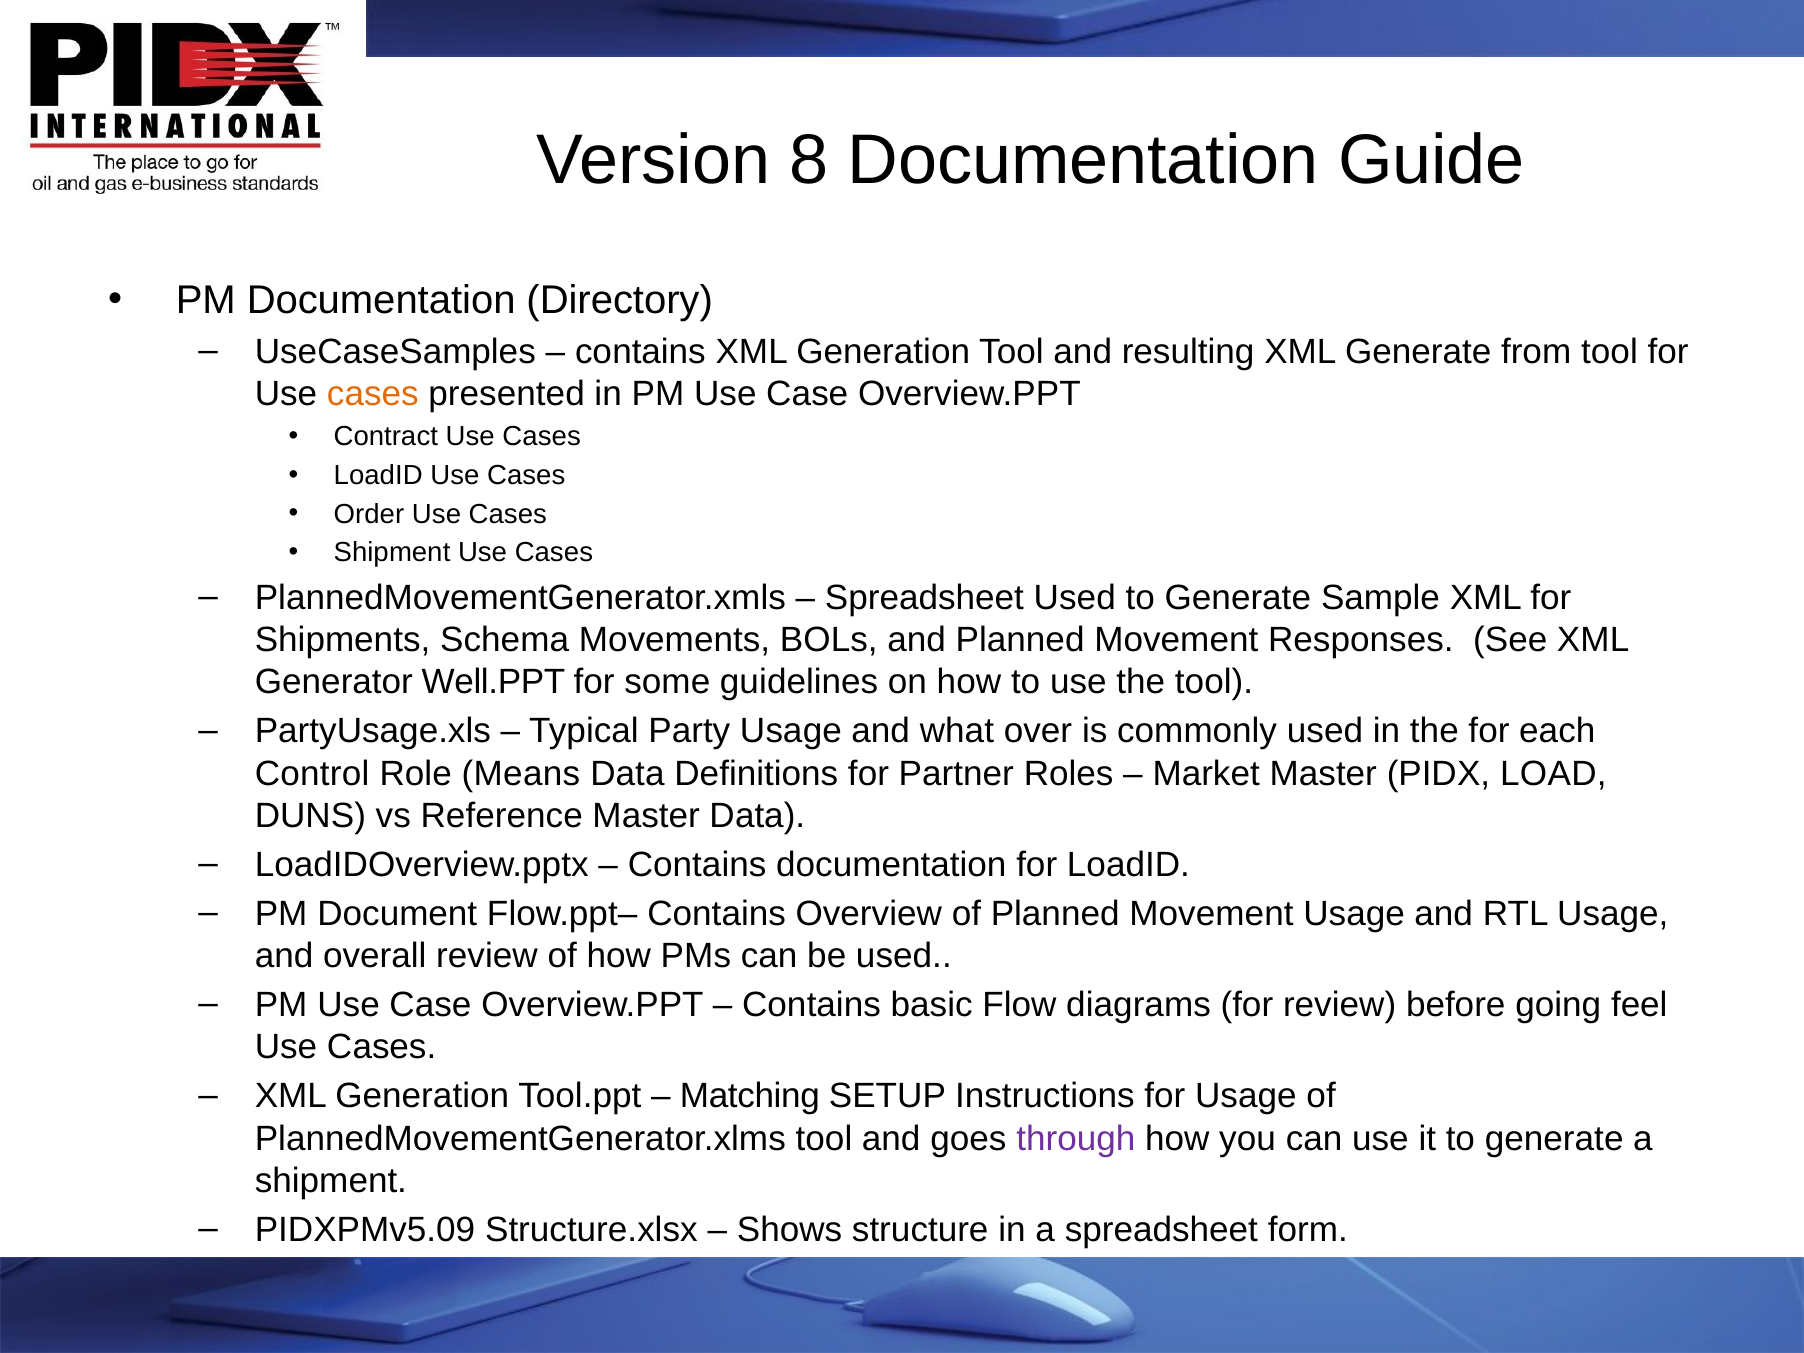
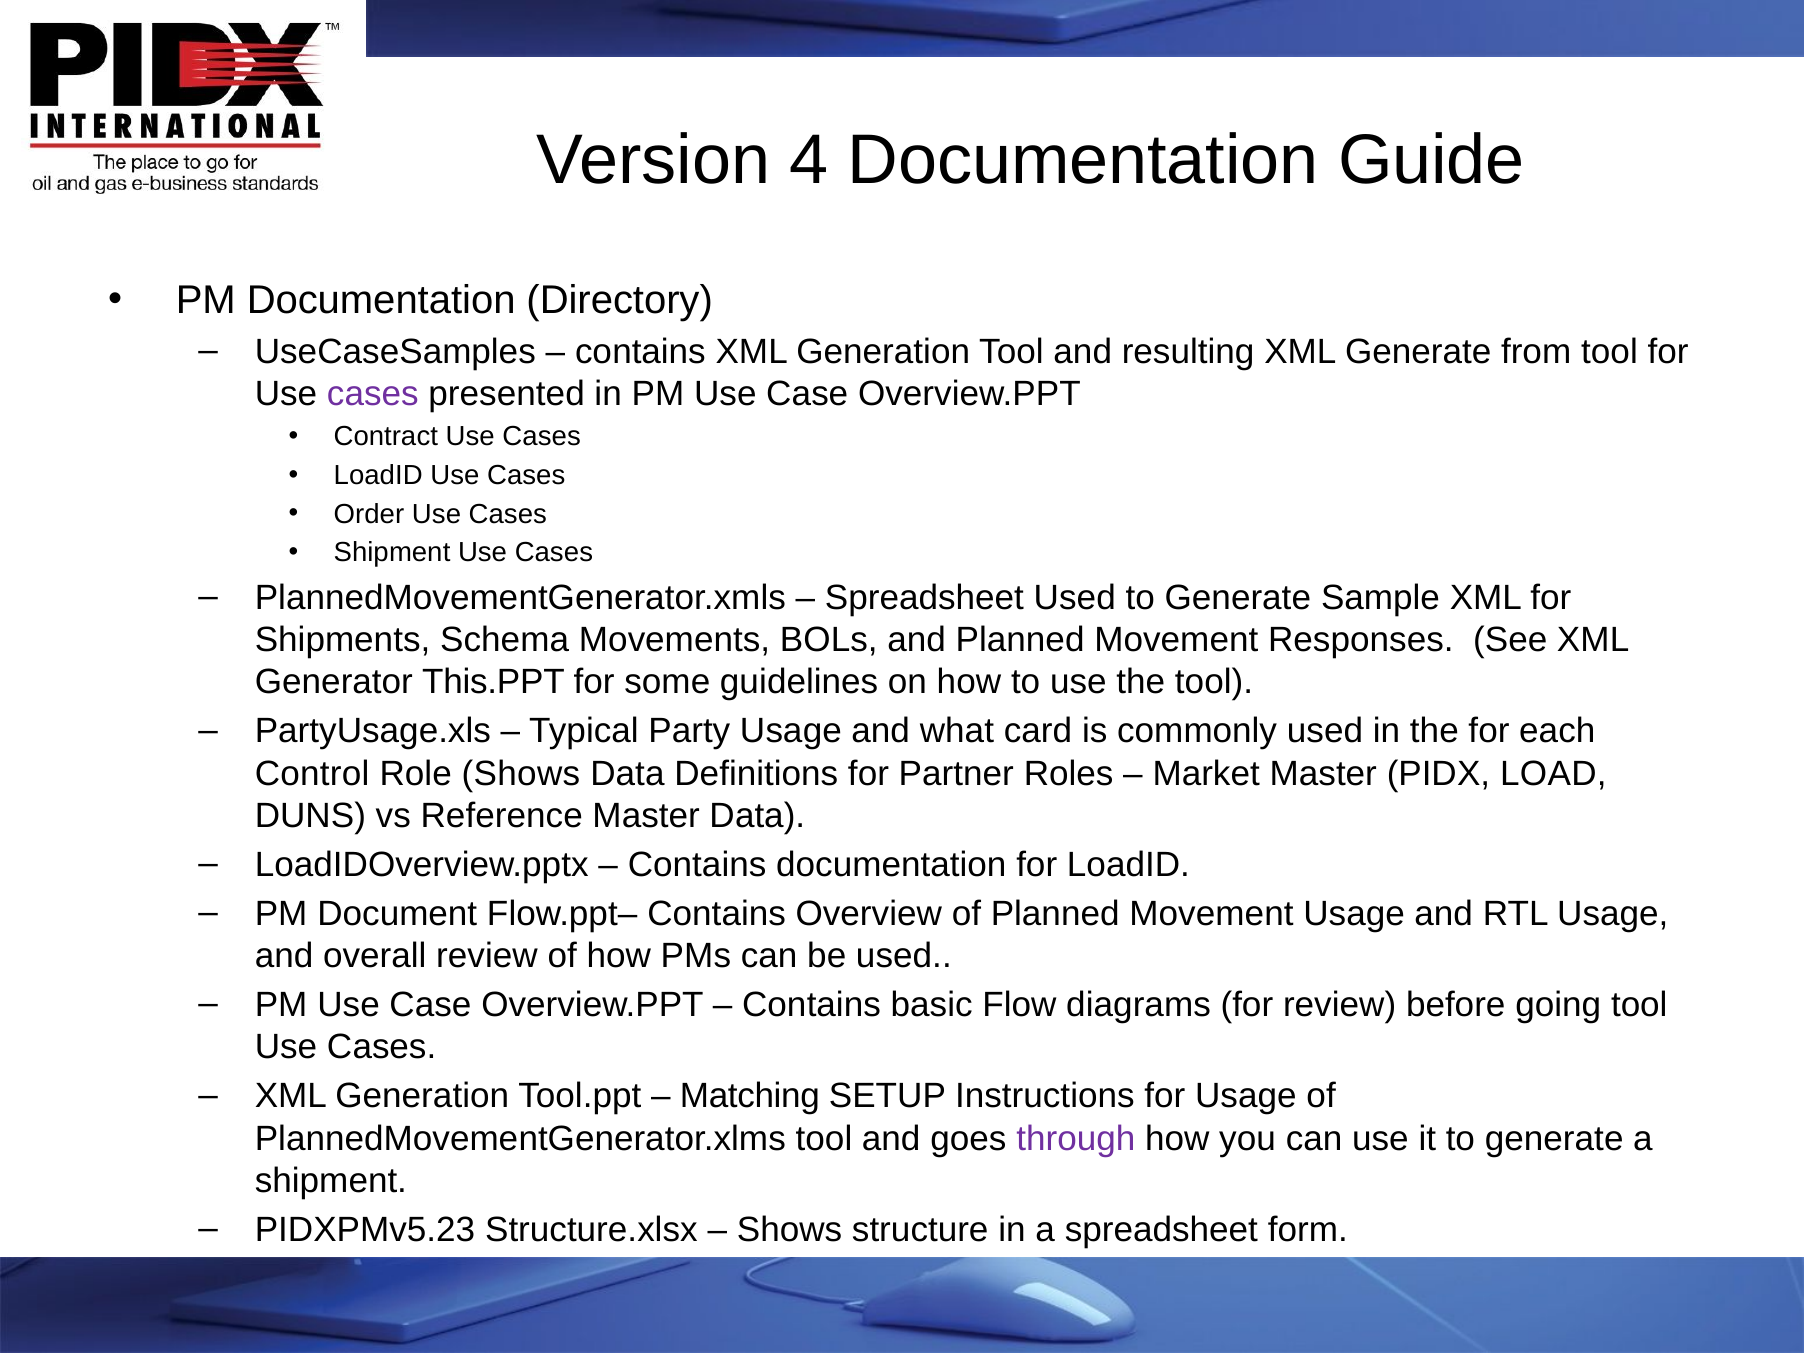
8: 8 -> 4 (809, 160)
cases colour: orange -> purple (373, 394)
Well.PPT: Well.PPT -> This.PPT (493, 682)
over: over -> card (1038, 731)
Role Means: Means -> Shows (521, 773)
going feel: feel -> tool (1639, 1005)
PIDXPMv5.09: PIDXPMv5.09 -> PIDXPMv5.23 (365, 1230)
